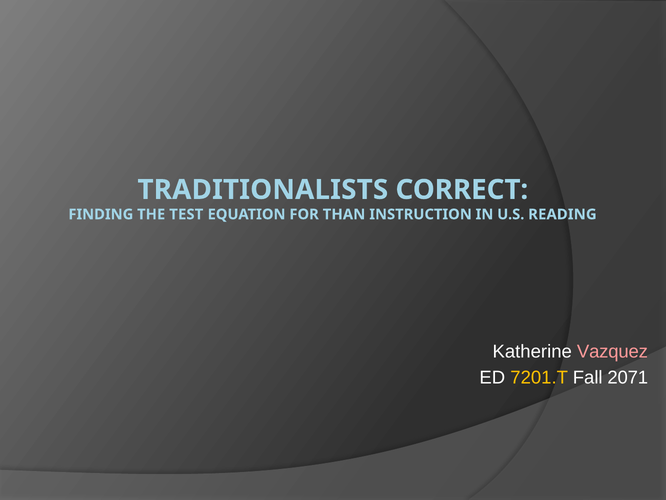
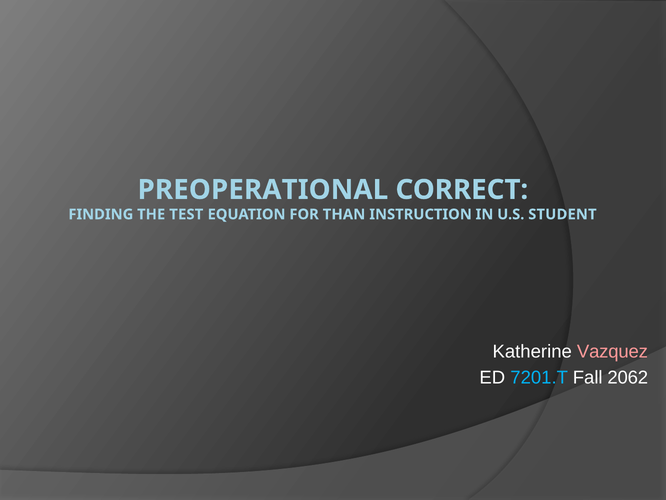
TRADITIONALISTS: TRADITIONALISTS -> PREOPERATIONAL (263, 190)
READING: READING -> STUDENT (562, 214)
7201.T colour: yellow -> light blue (539, 377)
2071: 2071 -> 2062 (628, 377)
